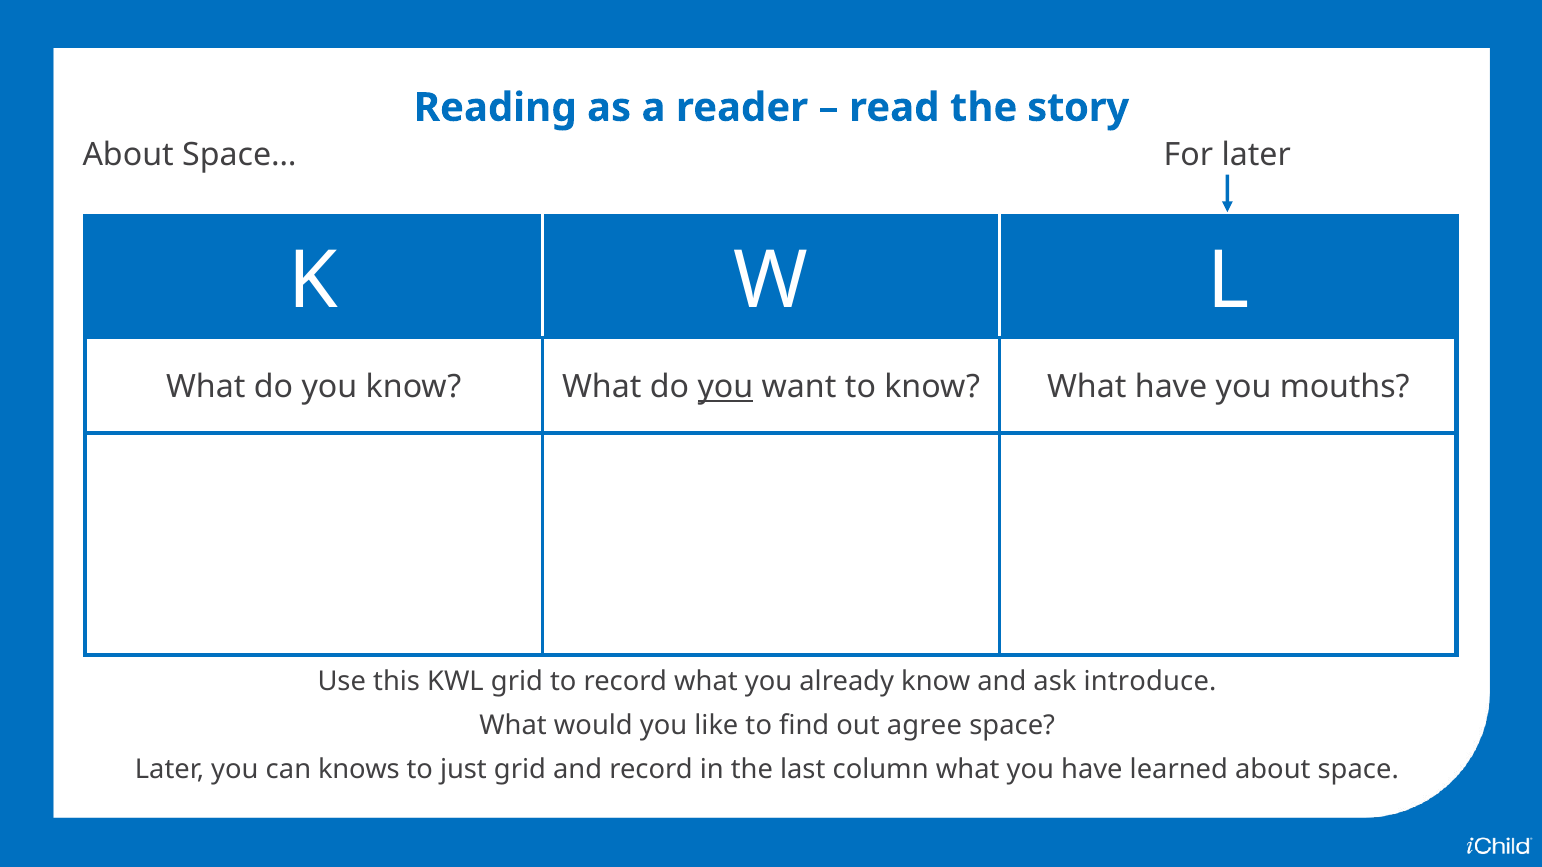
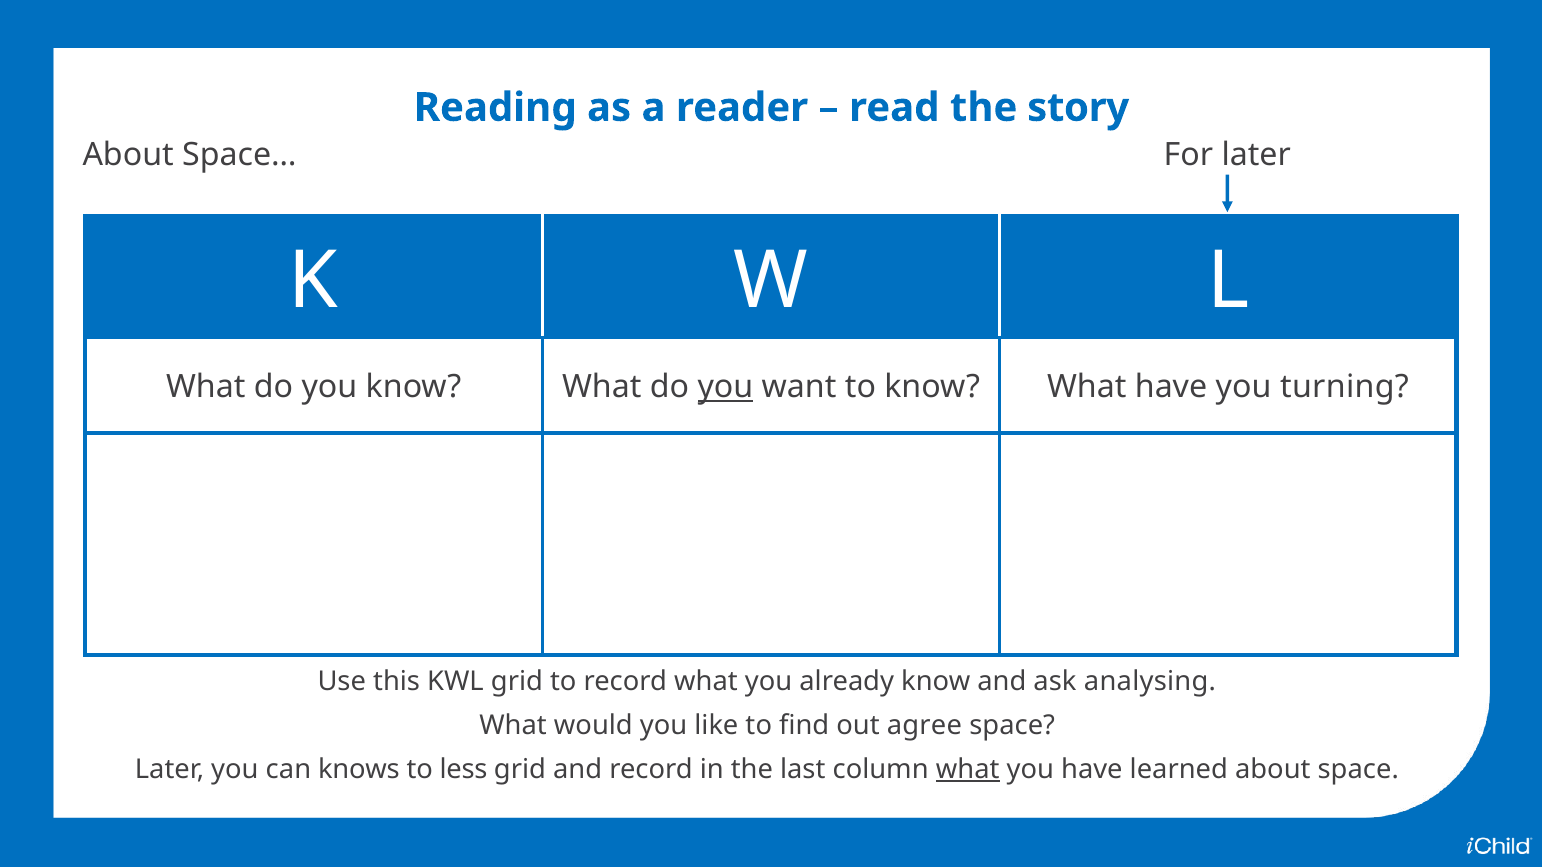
mouths: mouths -> turning (1344, 387)
introduce: introduce -> analysing (1150, 681)
just: just -> less (464, 769)
what underline: none -> present (968, 769)
